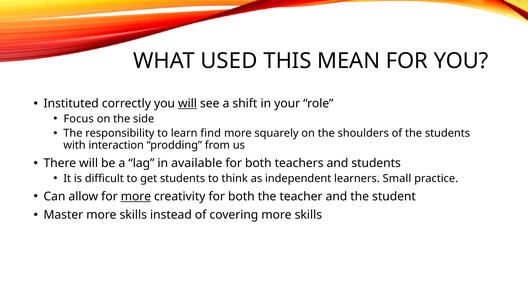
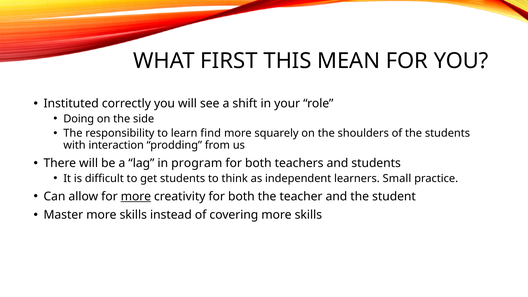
USED: USED -> FIRST (229, 61)
will underline: present -> none (187, 103)
Focus: Focus -> Doing (79, 119)
available: available -> program (197, 163)
